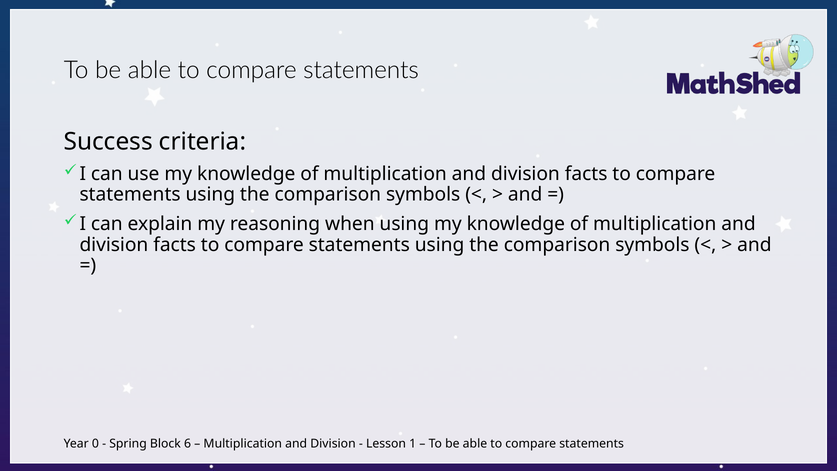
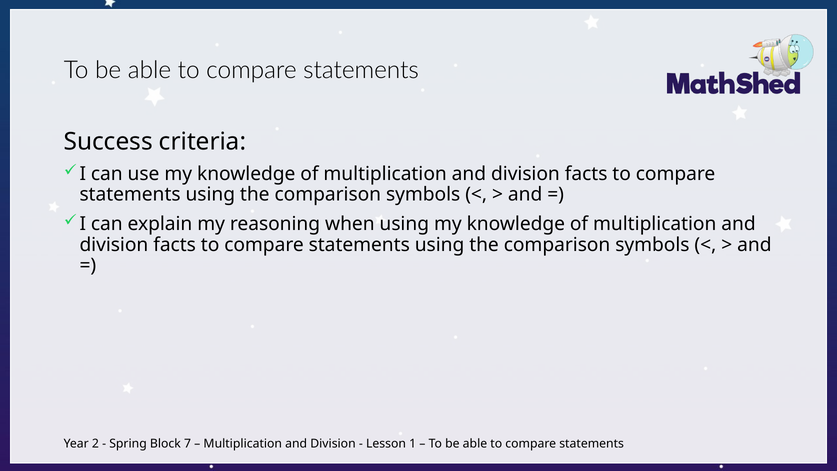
0: 0 -> 2 (95, 444)
6: 6 -> 7 (188, 444)
